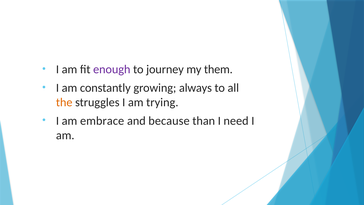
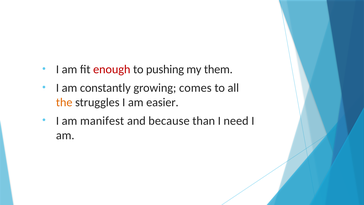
enough colour: purple -> red (112, 69)
journey: journey -> pushing (165, 69)
always: always -> comes (195, 88)
trying: trying -> easier (162, 102)
embrace: embrace -> manifest (102, 121)
